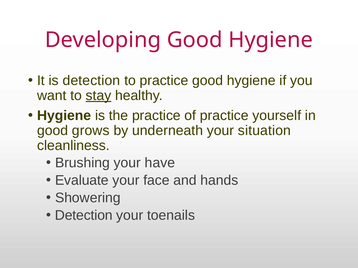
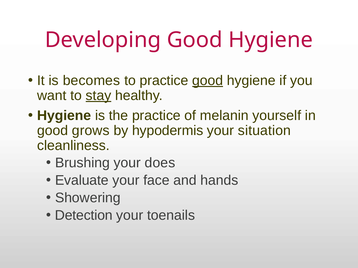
is detection: detection -> becomes (91, 81)
good underline: none -> present (208, 81)
of practice: practice -> melanin (224, 116)
underneath: underneath -> hypodermis (168, 131)
have: have -> does (160, 163)
